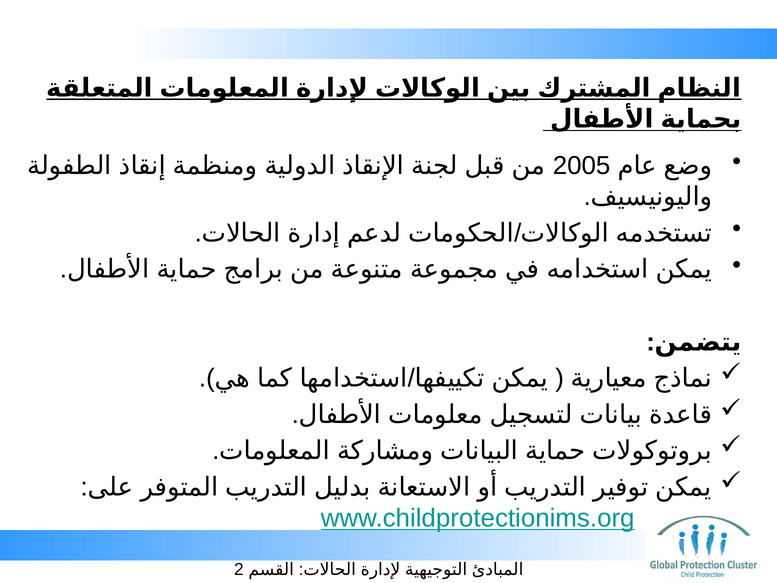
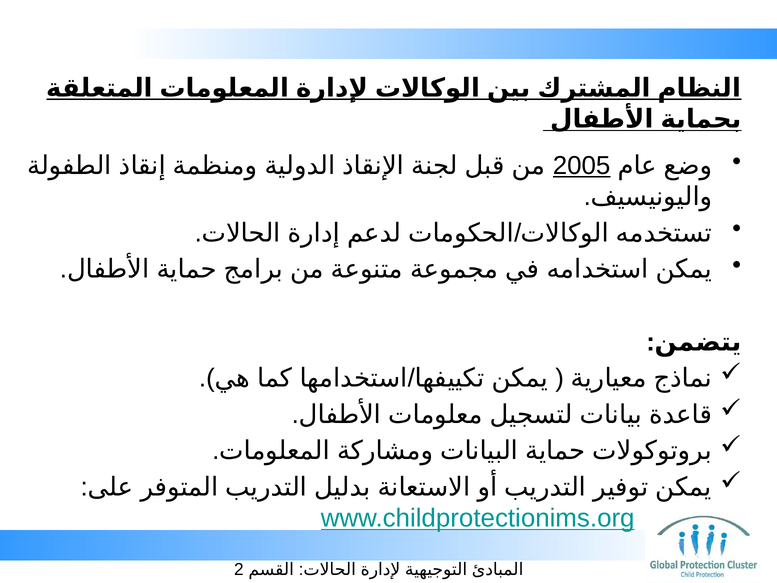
2005 underline: none -> present (582, 166)
